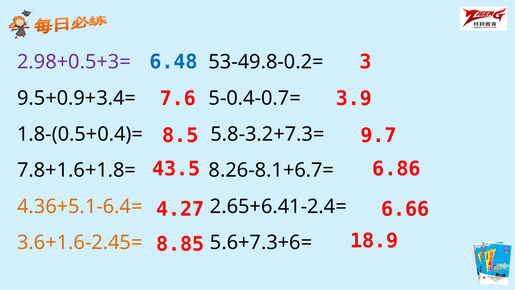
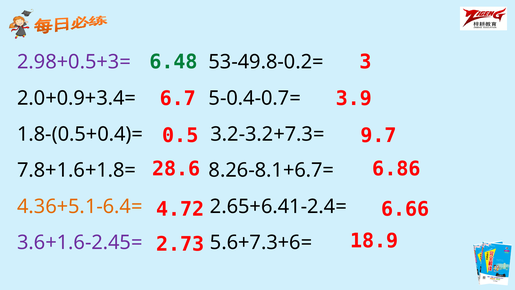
6.48 colour: blue -> green (174, 62)
7.6: 7.6 -> 6.7 (178, 99)
9.5+0.9+3.4=: 9.5+0.9+3.4= -> 2.0+0.9+3.4= (77, 98)
8.5: 8.5 -> 0.5 (180, 136)
5.8-3.2+7.3=: 5.8-3.2+7.3= -> 3.2-3.2+7.3= (267, 134)
43.5: 43.5 -> 28.6 (176, 169)
4.27: 4.27 -> 4.72 (180, 209)
8.85: 8.85 -> 2.73 (180, 244)
3.6+1.6-2.45= colour: orange -> purple (80, 242)
